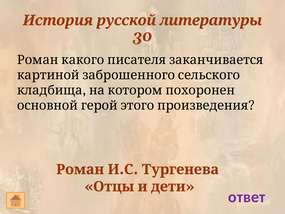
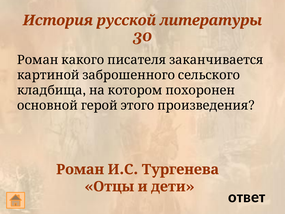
ответ colour: purple -> black (247, 197)
